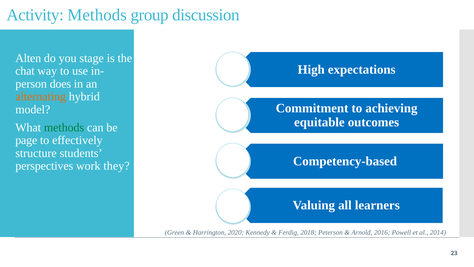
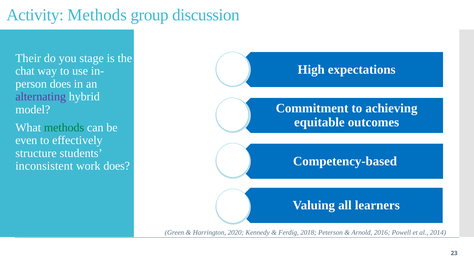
Alten: Alten -> Their (28, 58)
alternating colour: orange -> purple (41, 96)
page: page -> even (26, 140)
perspectives: perspectives -> inconsistent (44, 166)
work they: they -> does (117, 166)
